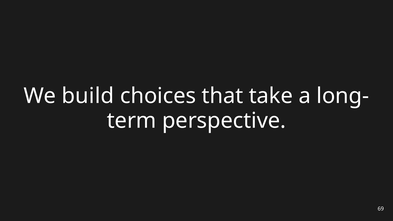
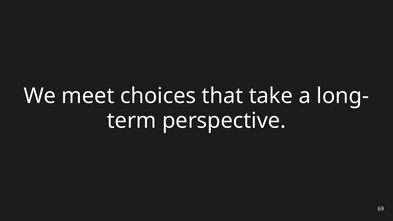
build: build -> meet (88, 96)
